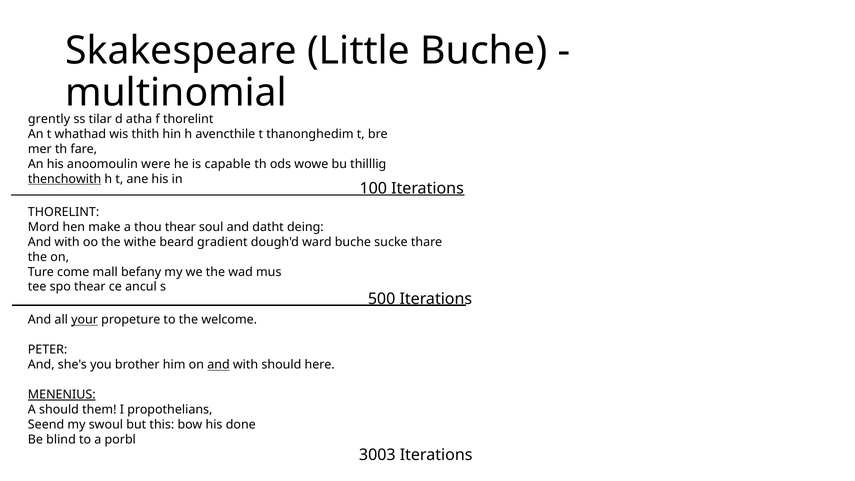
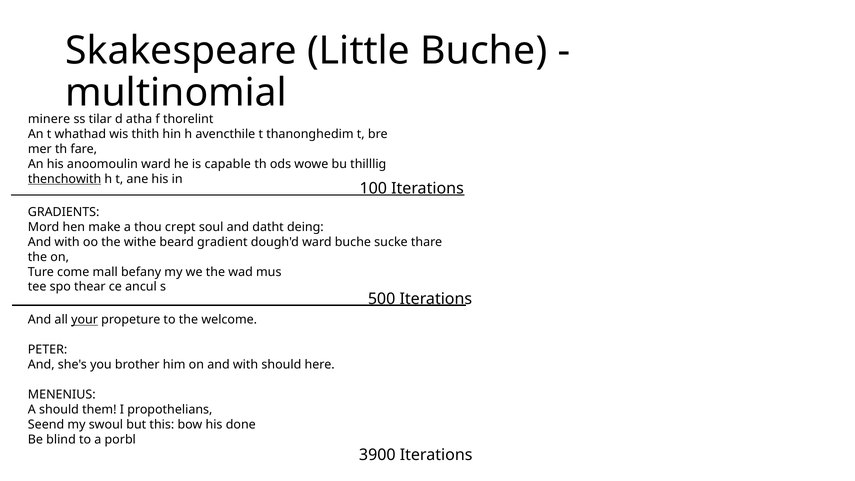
grently: grently -> minere (49, 119)
anoomoulin were: were -> ward (156, 164)
THORELINT: THORELINT -> GRADIENTS (64, 212)
thou thear: thear -> crept (180, 227)
and underline: present -> none (218, 365)
MENENIUS underline: present -> none (62, 395)
3003: 3003 -> 3900 (377, 455)
